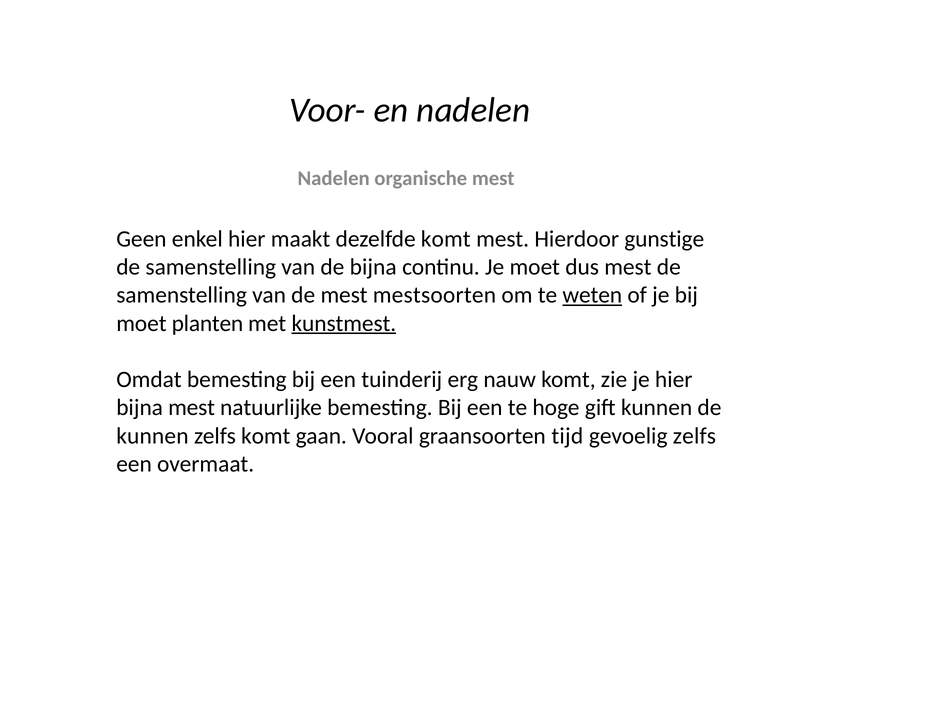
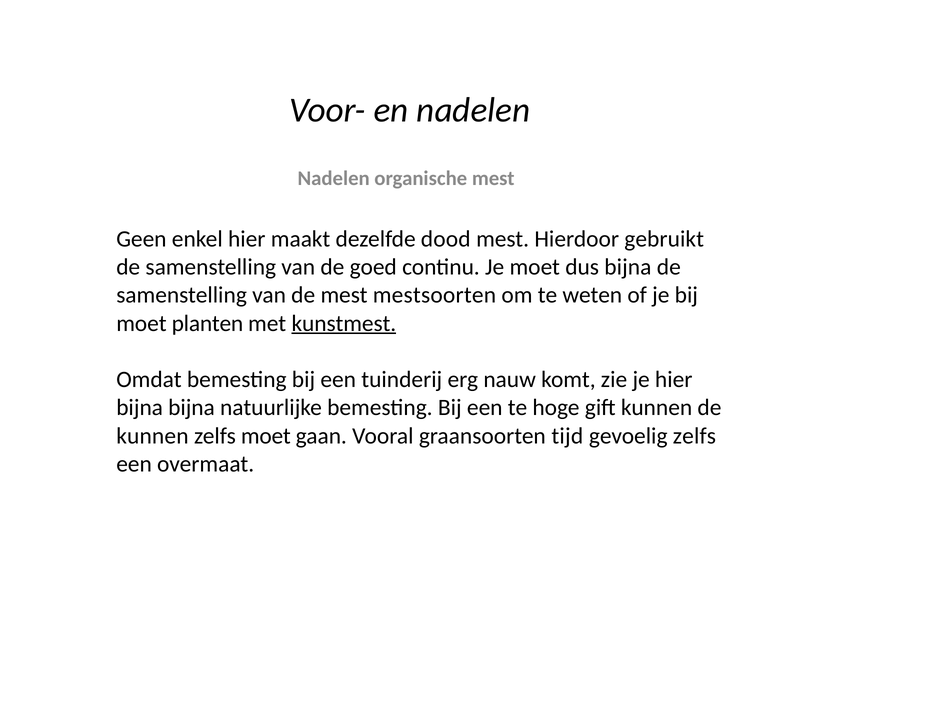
dezelfde komt: komt -> dood (446, 239)
gunstige: gunstige -> gebruikt (664, 239)
de bijna: bijna -> goed (373, 267)
dus mest: mest -> bijna (628, 267)
weten underline: present -> none (592, 295)
bijna mest: mest -> bijna (192, 408)
zelfs komt: komt -> moet (266, 436)
